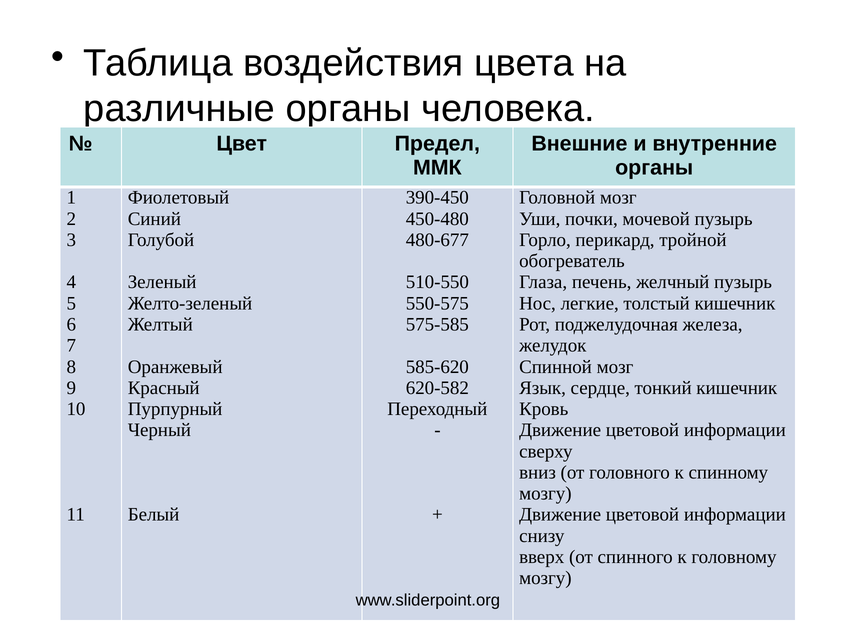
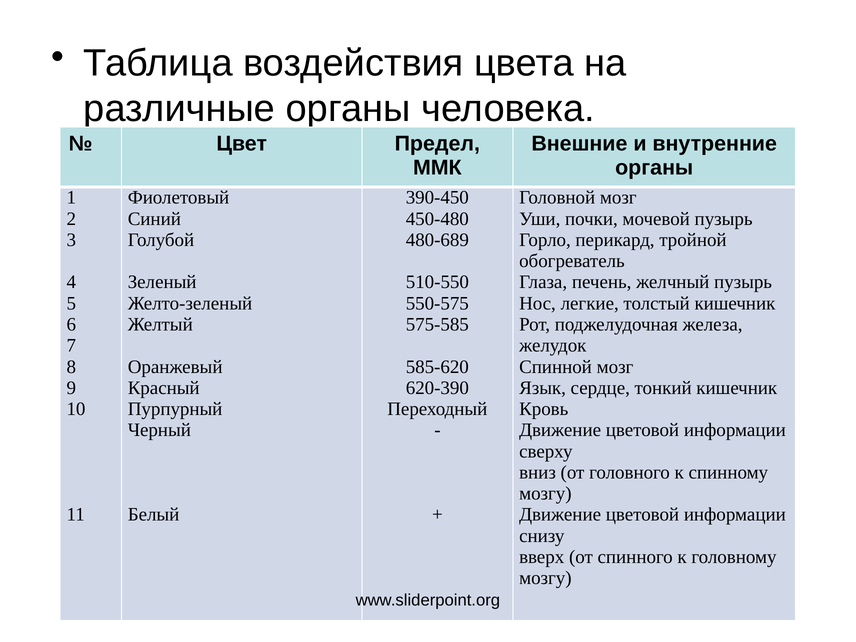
480-677: 480-677 -> 480-689 (437, 240)
620-582: 620-582 -> 620-390 (437, 388)
